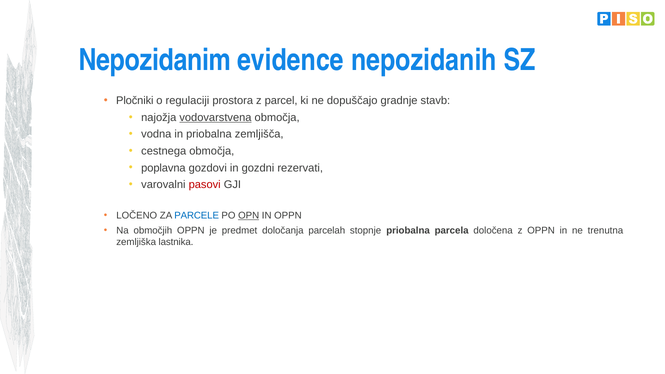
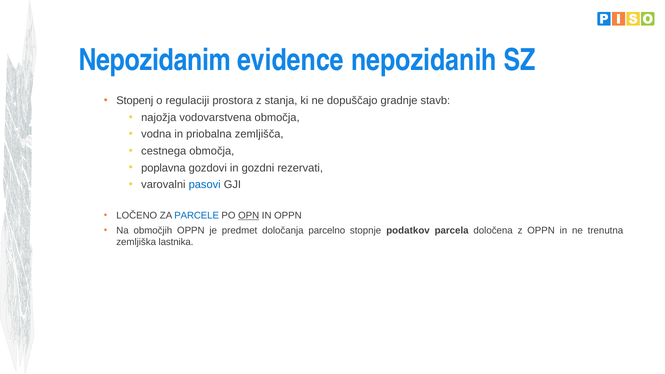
Pločniki: Pločniki -> Stopenj (135, 101)
parcel: parcel -> stanja (281, 101)
vodovarstvena underline: present -> none (215, 118)
pasovi colour: red -> blue (205, 185)
parcelah: parcelah -> parcelno (327, 231)
stopnje priobalna: priobalna -> podatkov (408, 231)
